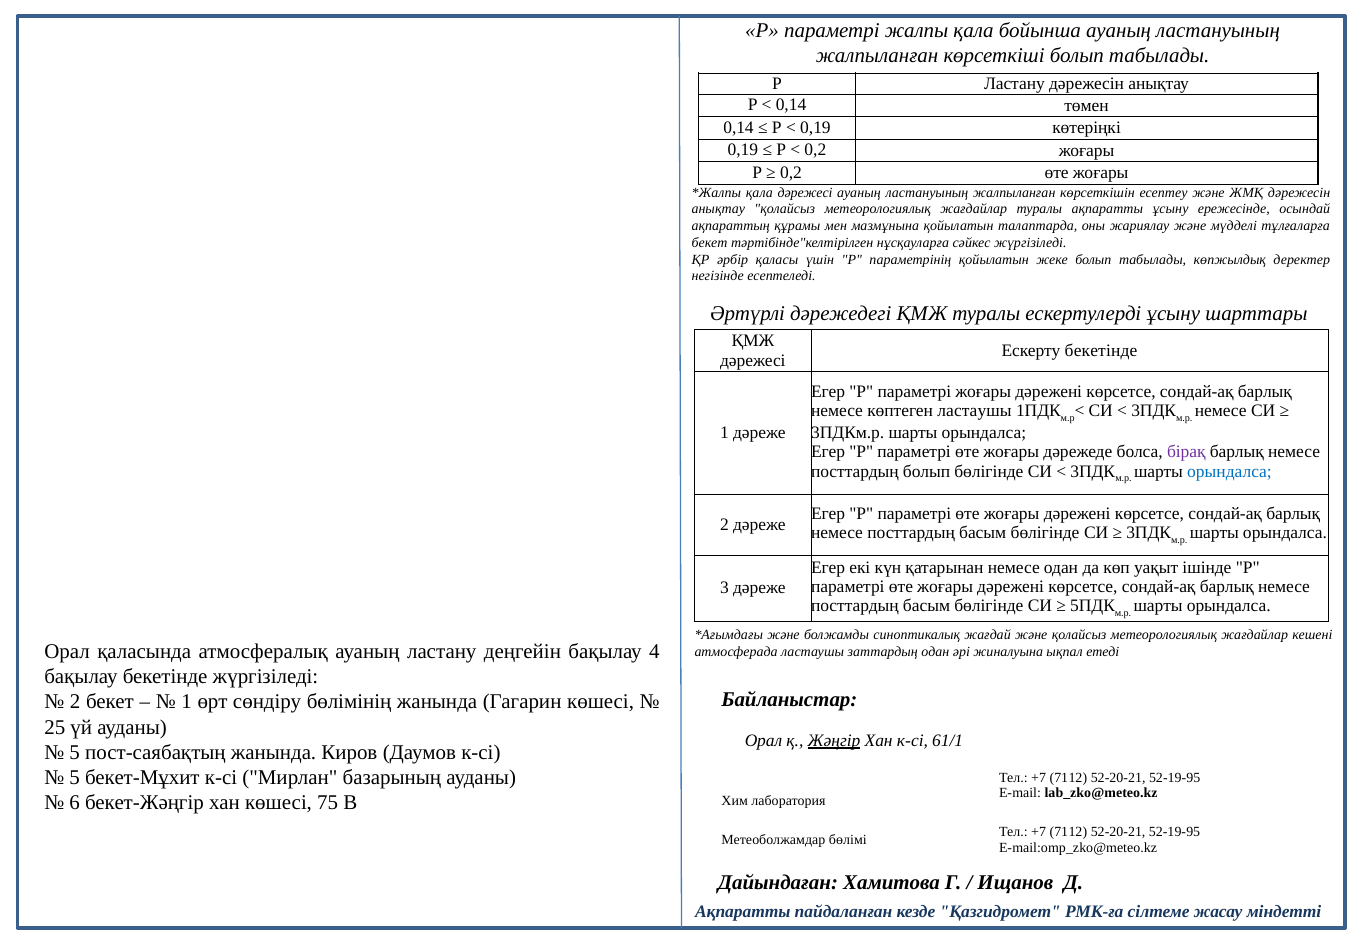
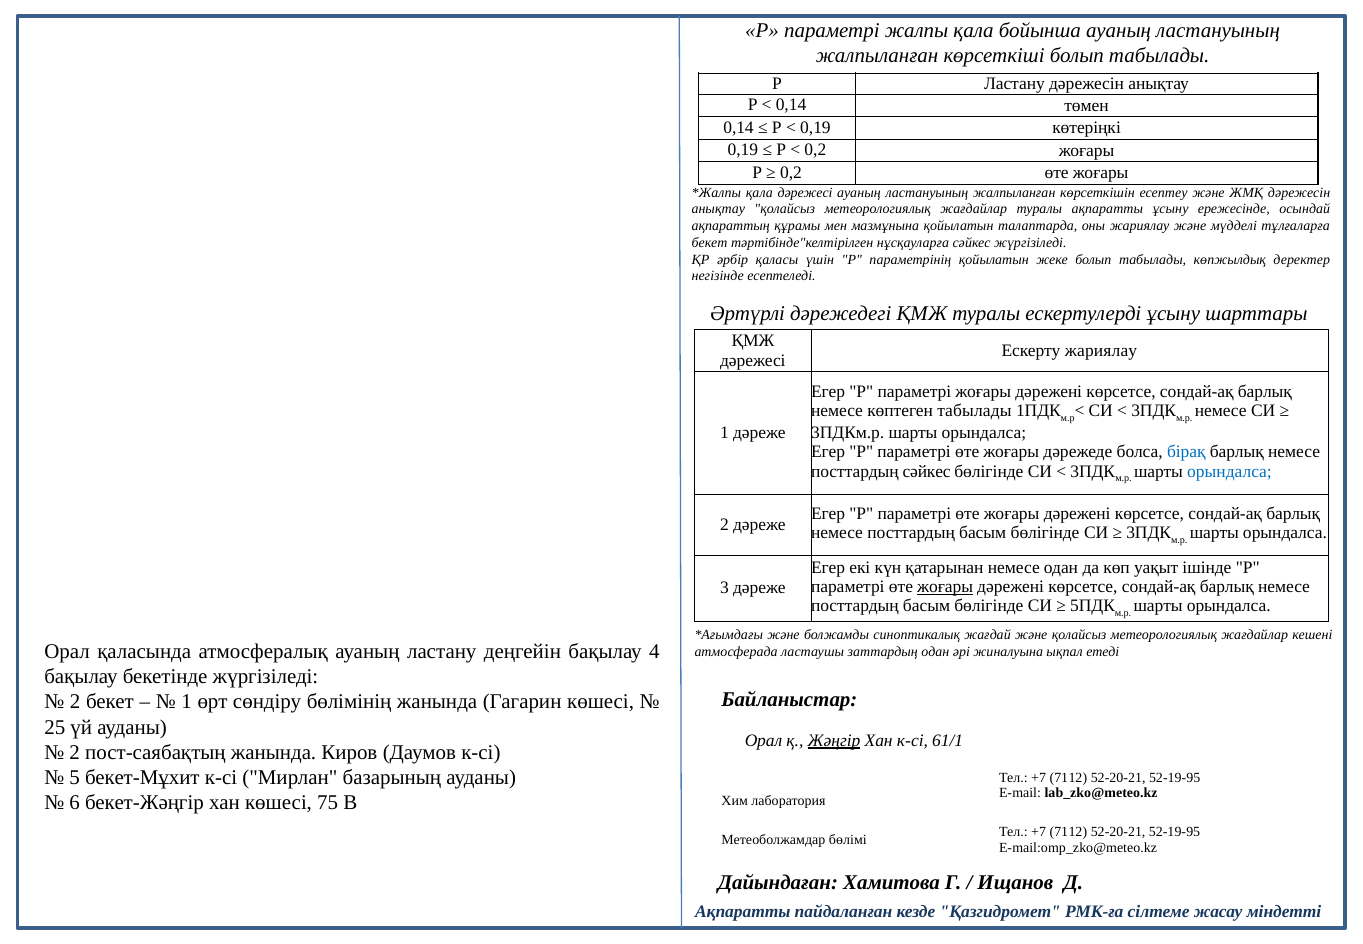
Ескерту бекетінде: бекетінде -> жариялау (1101, 351)
көптеген ластаушы: ластаушы -> табылады (974, 411)
бірақ colour: purple -> blue (1186, 452)
посттардың болып: болып -> сәйкес (927, 471)
жоғары underline: none -> present (945, 586)
5: 5 -> 2 (75, 752)
